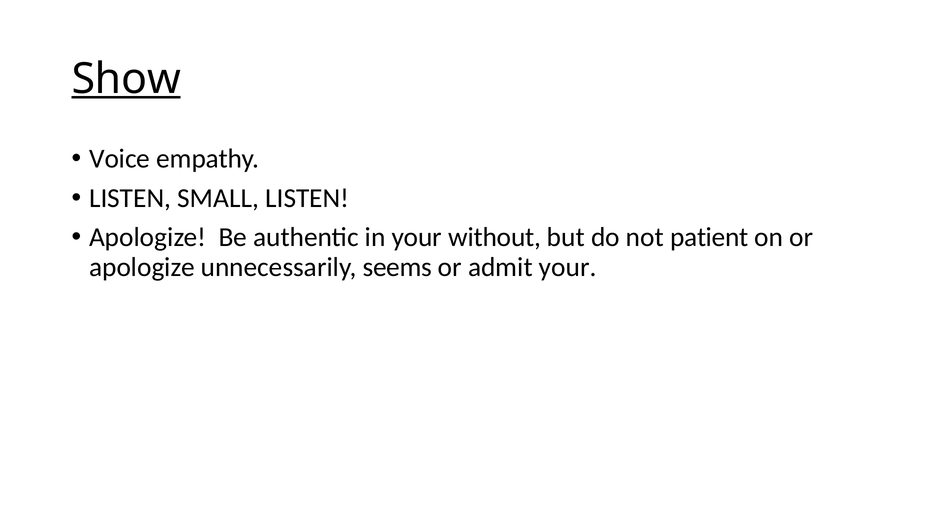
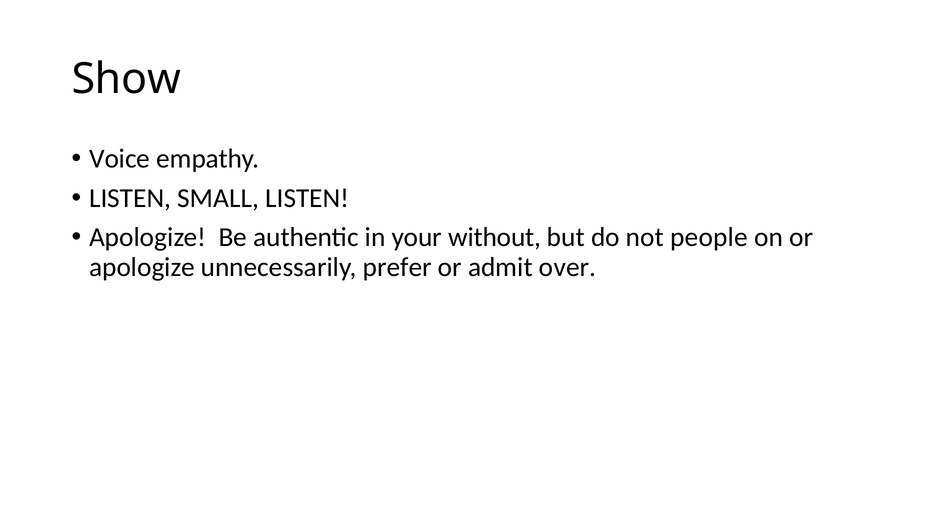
Show underline: present -> none (126, 79)
patient: patient -> people (709, 238)
seems: seems -> prefer (397, 267)
admit your: your -> over (568, 267)
